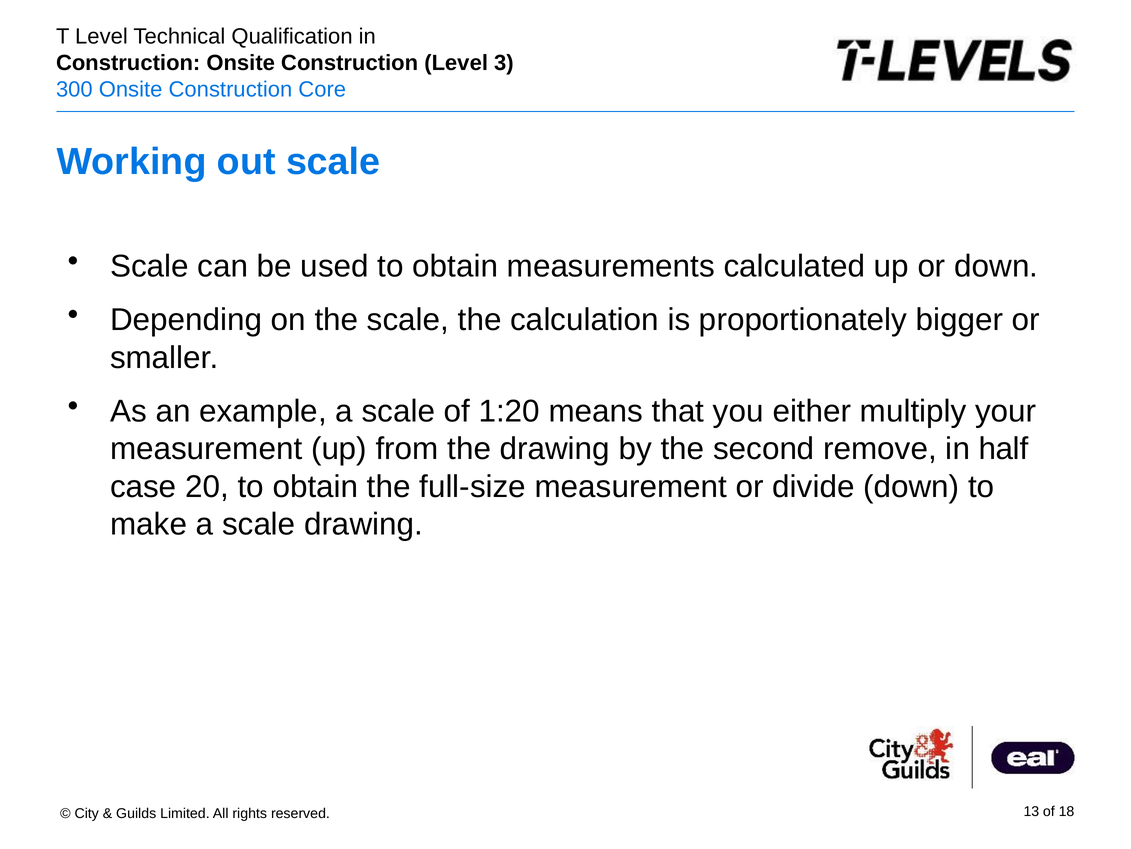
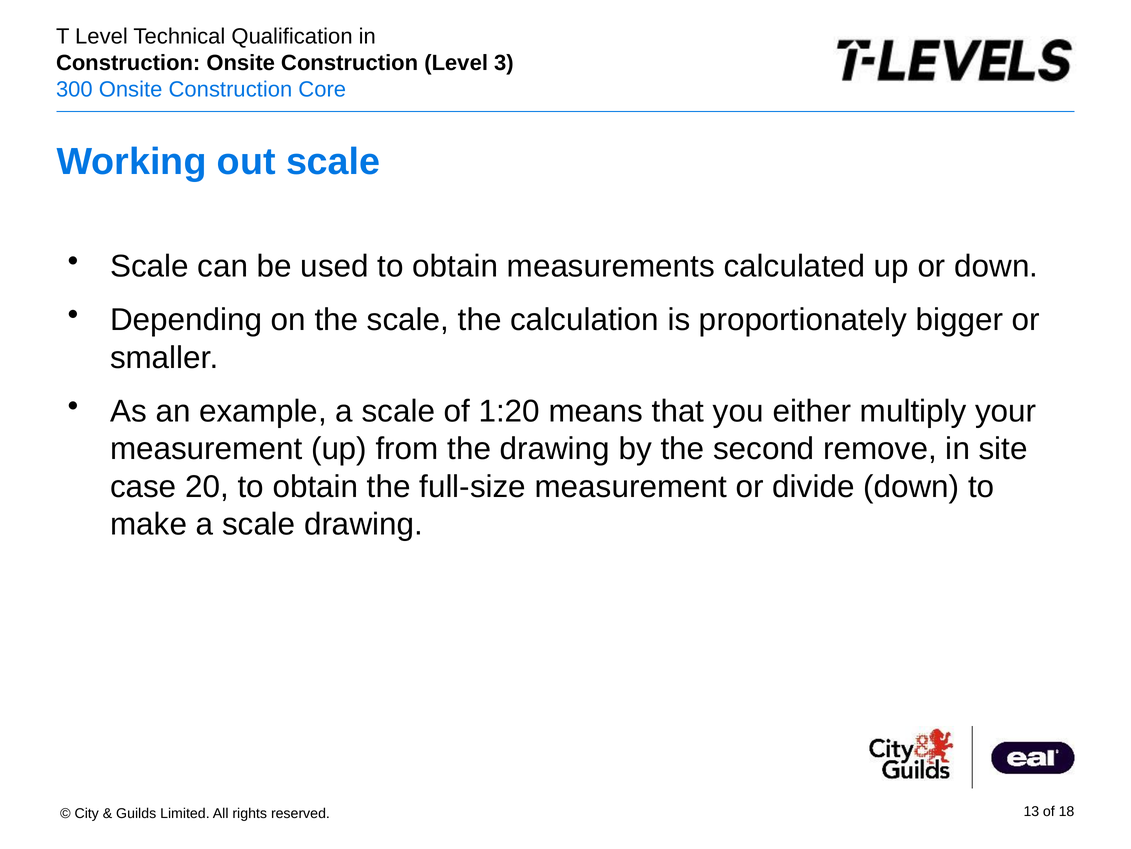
half: half -> site (1003, 449)
